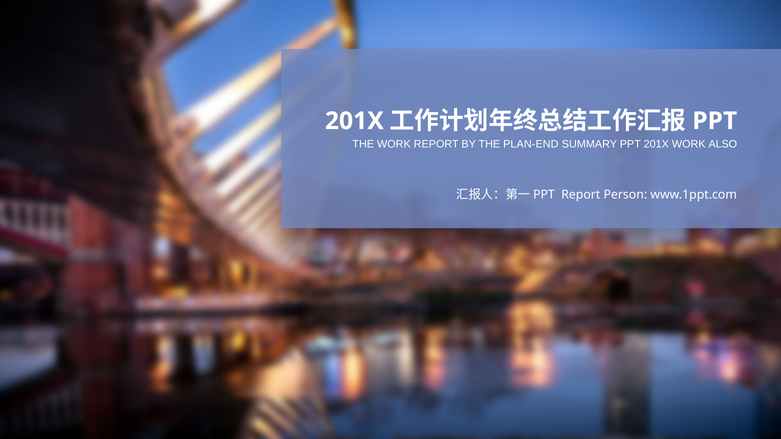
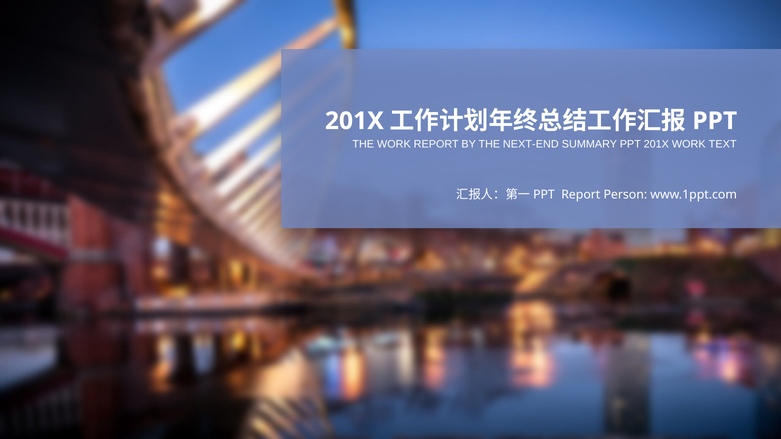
PLAN-END: PLAN-END -> NEXT-END (531, 144)
ALSO: ALSO -> TEXT (723, 144)
